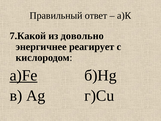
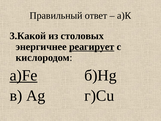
7.Какой: 7.Какой -> 3.Какой (28, 36)
довольно: довольно -> столовых (82, 36)
реагирует underline: none -> present (92, 47)
